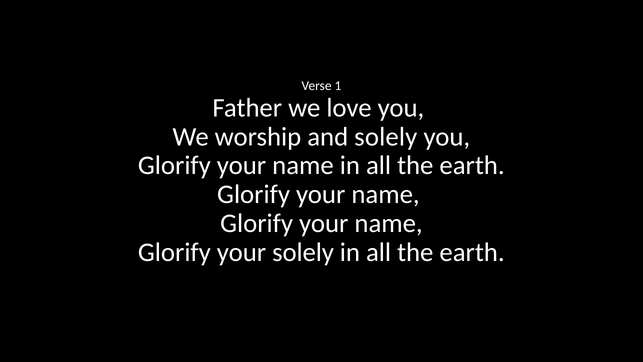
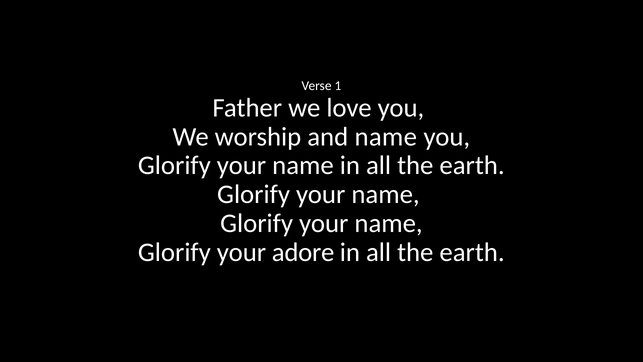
and solely: solely -> name (386, 137)
your solely: solely -> adore (303, 252)
